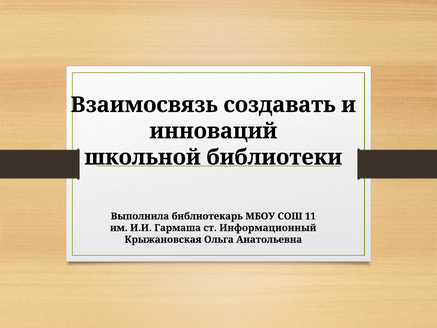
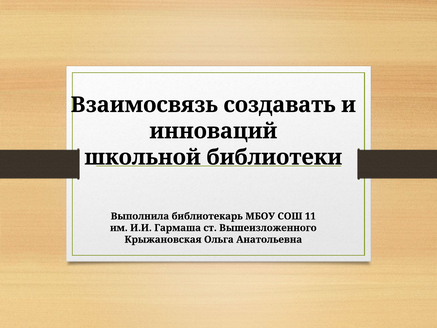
Информационный: Информационный -> Вышеизложенного (268, 228)
